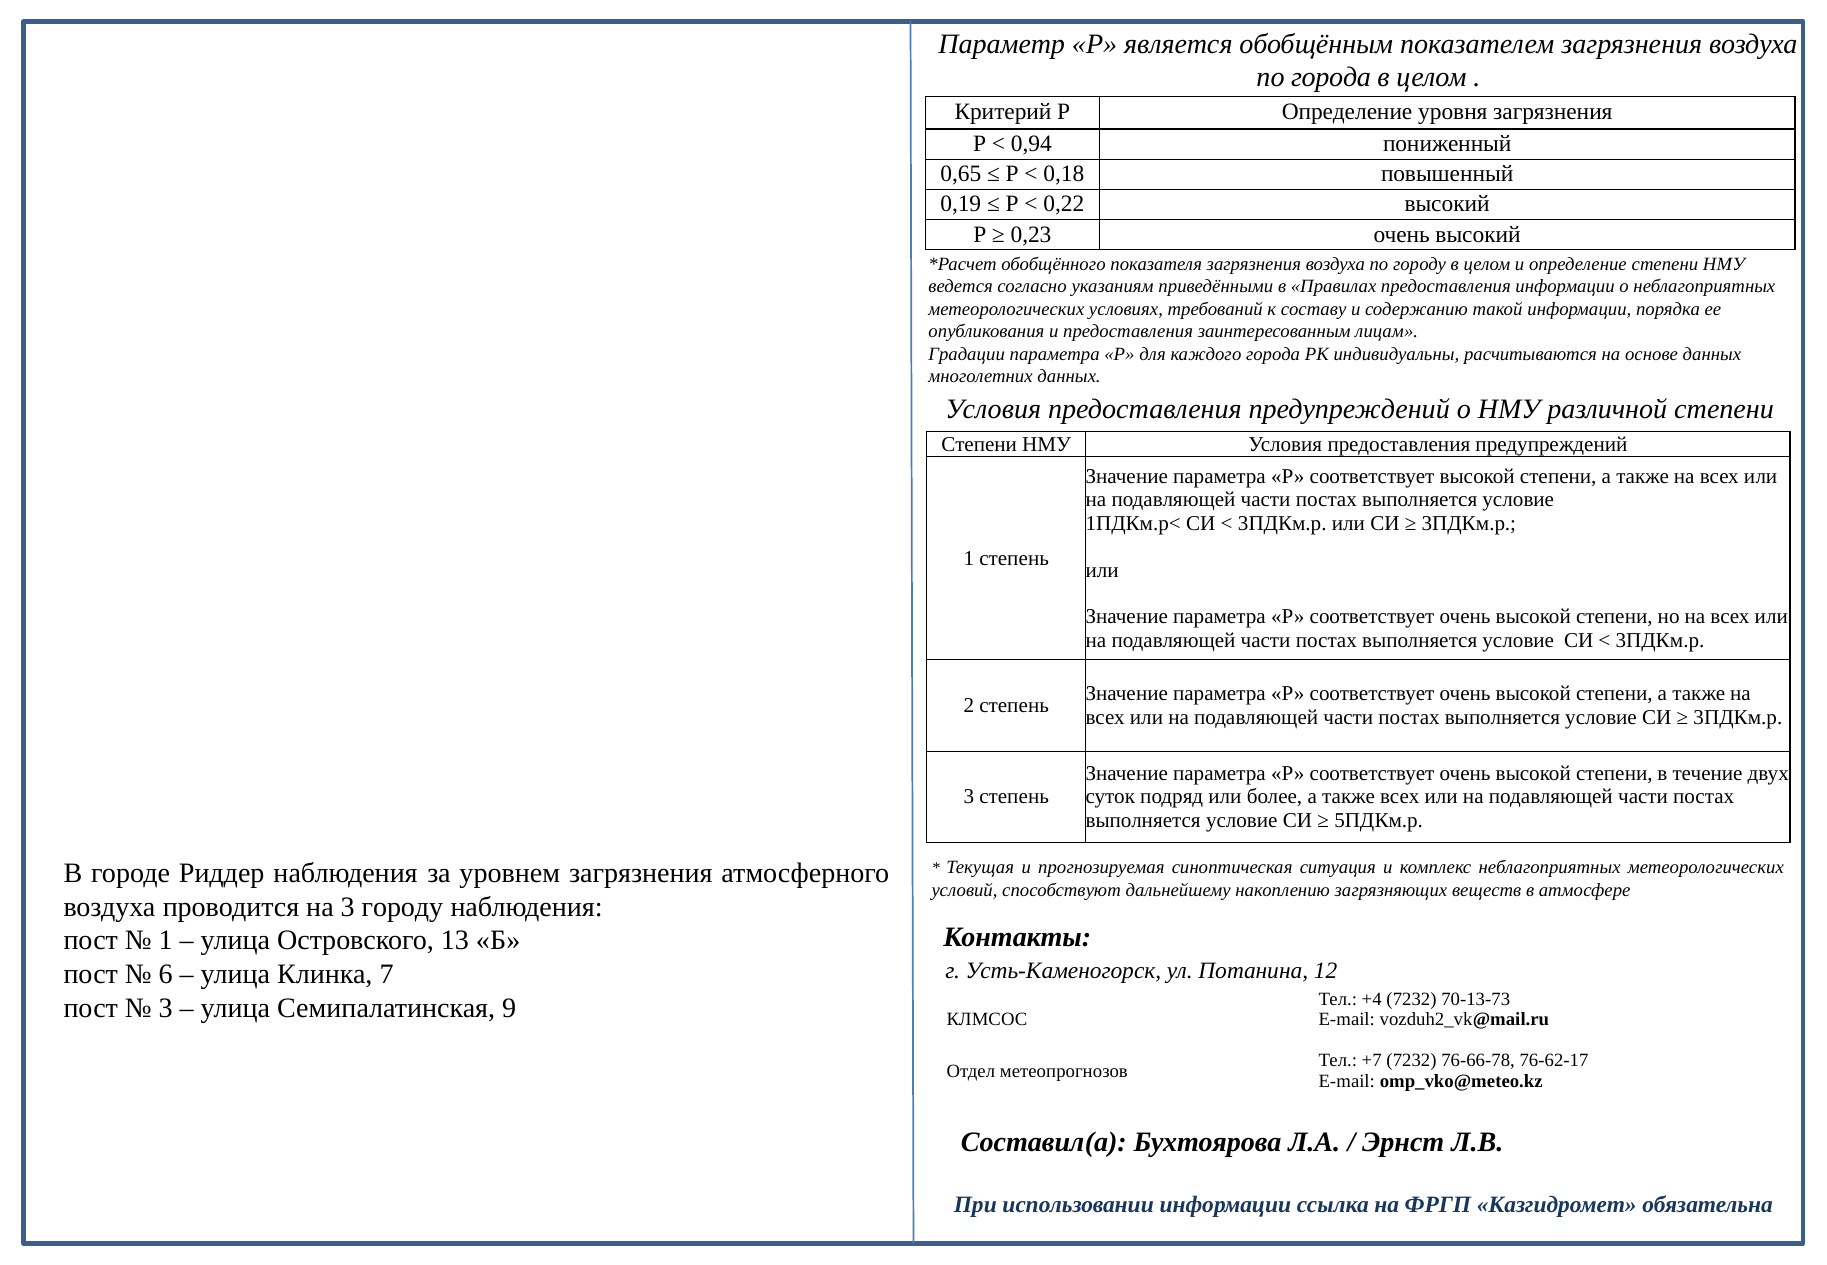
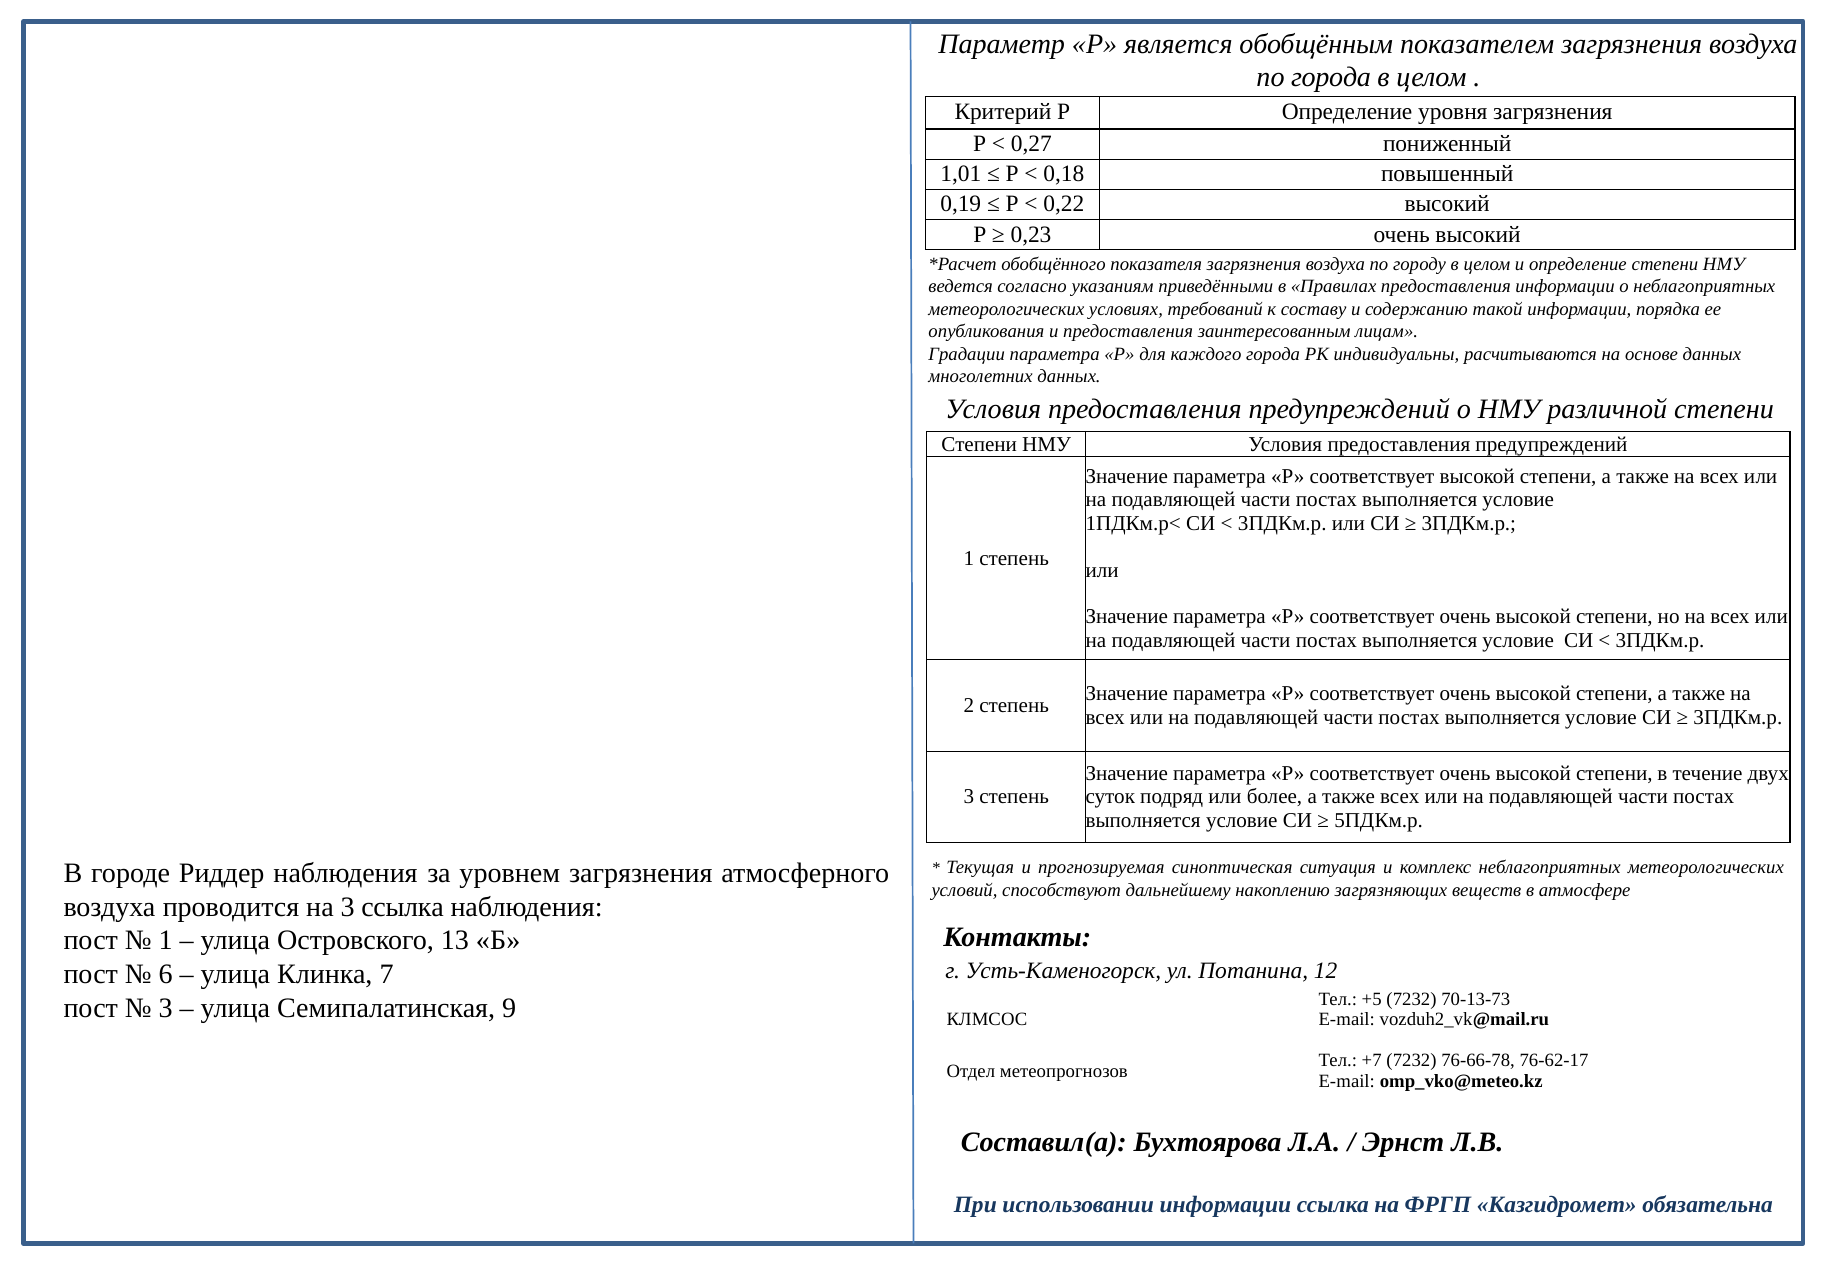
0,94: 0,94 -> 0,27 (1031, 144)
0,65: 0,65 -> 1,01 (961, 174)
3 городу: городу -> ссылка (403, 907)
+4: +4 -> +5 (1372, 999)
